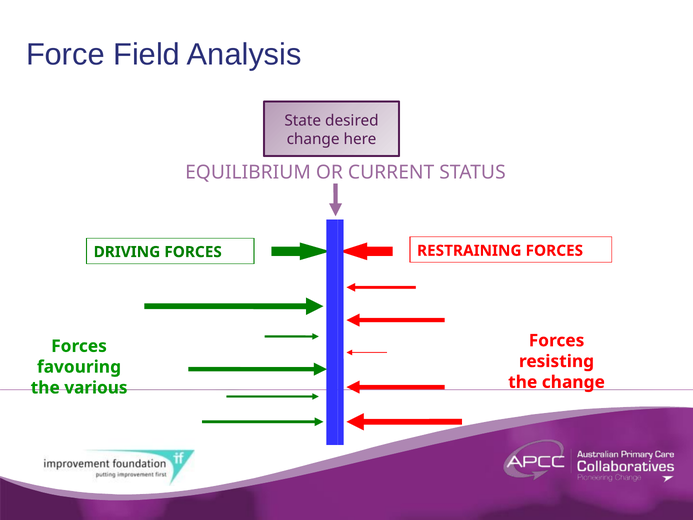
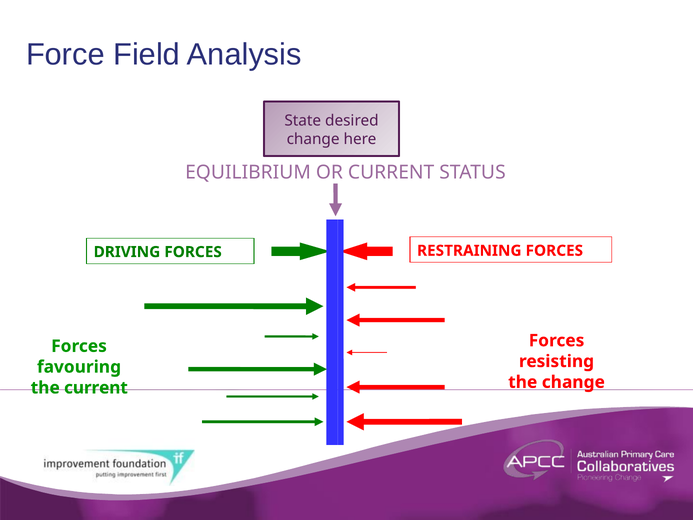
the various: various -> current (96, 388)
